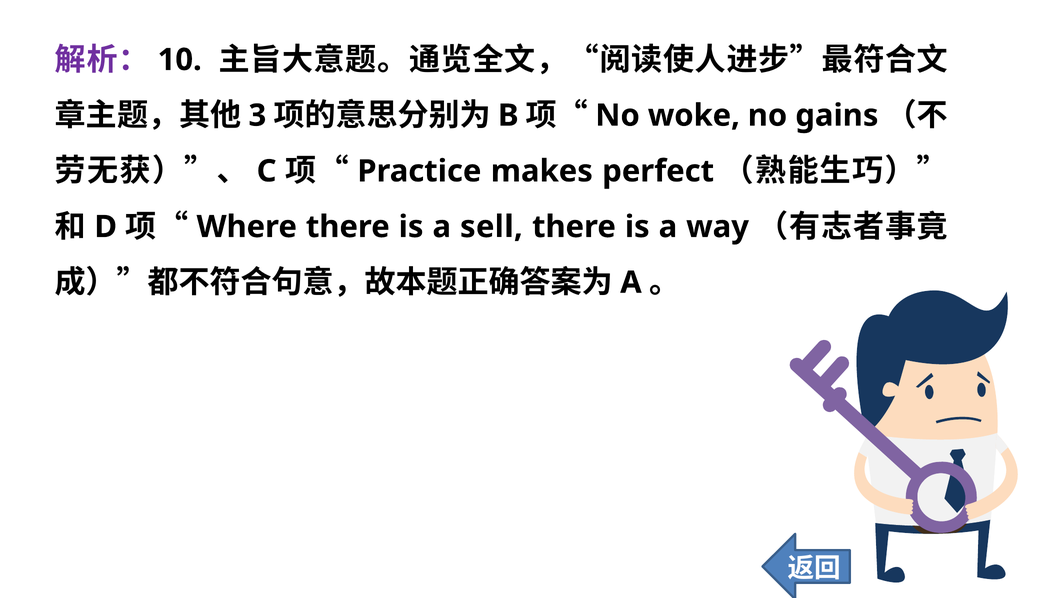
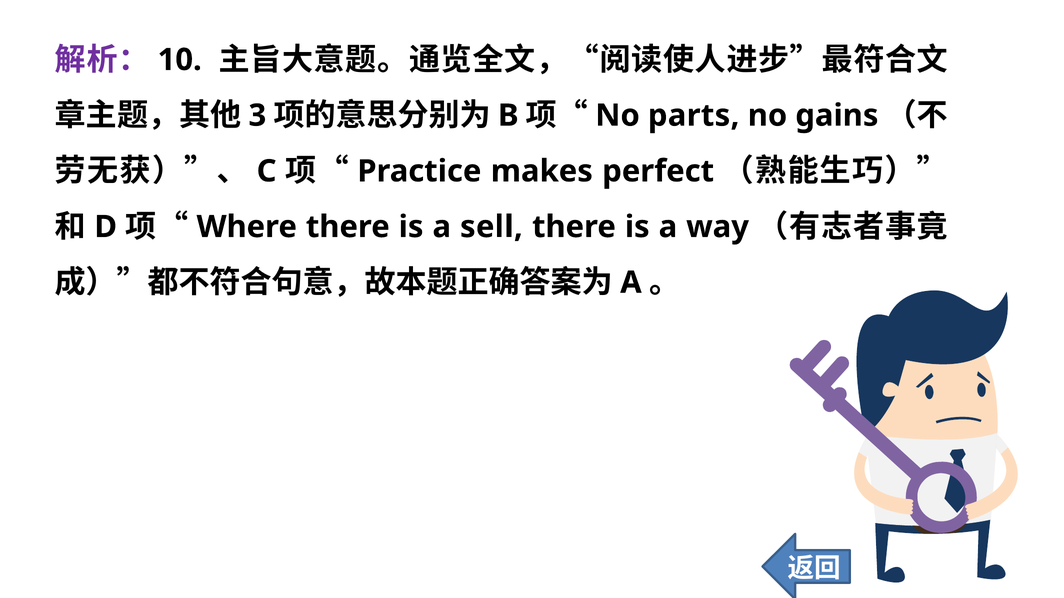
woke: woke -> parts (694, 116)
